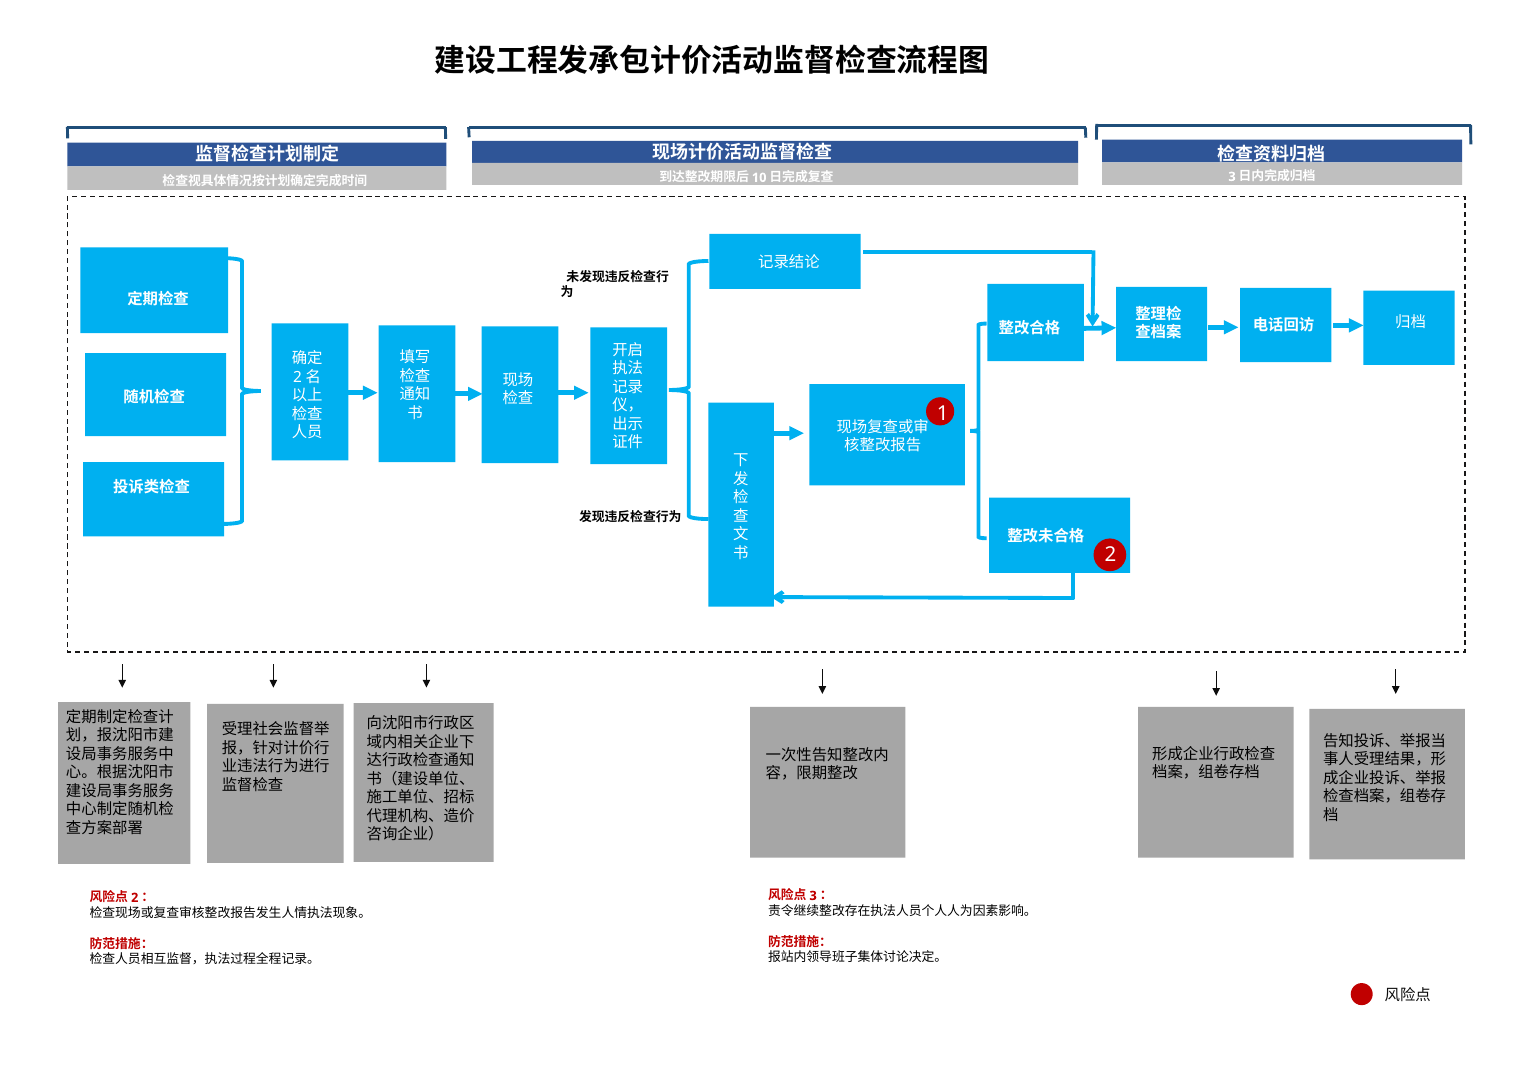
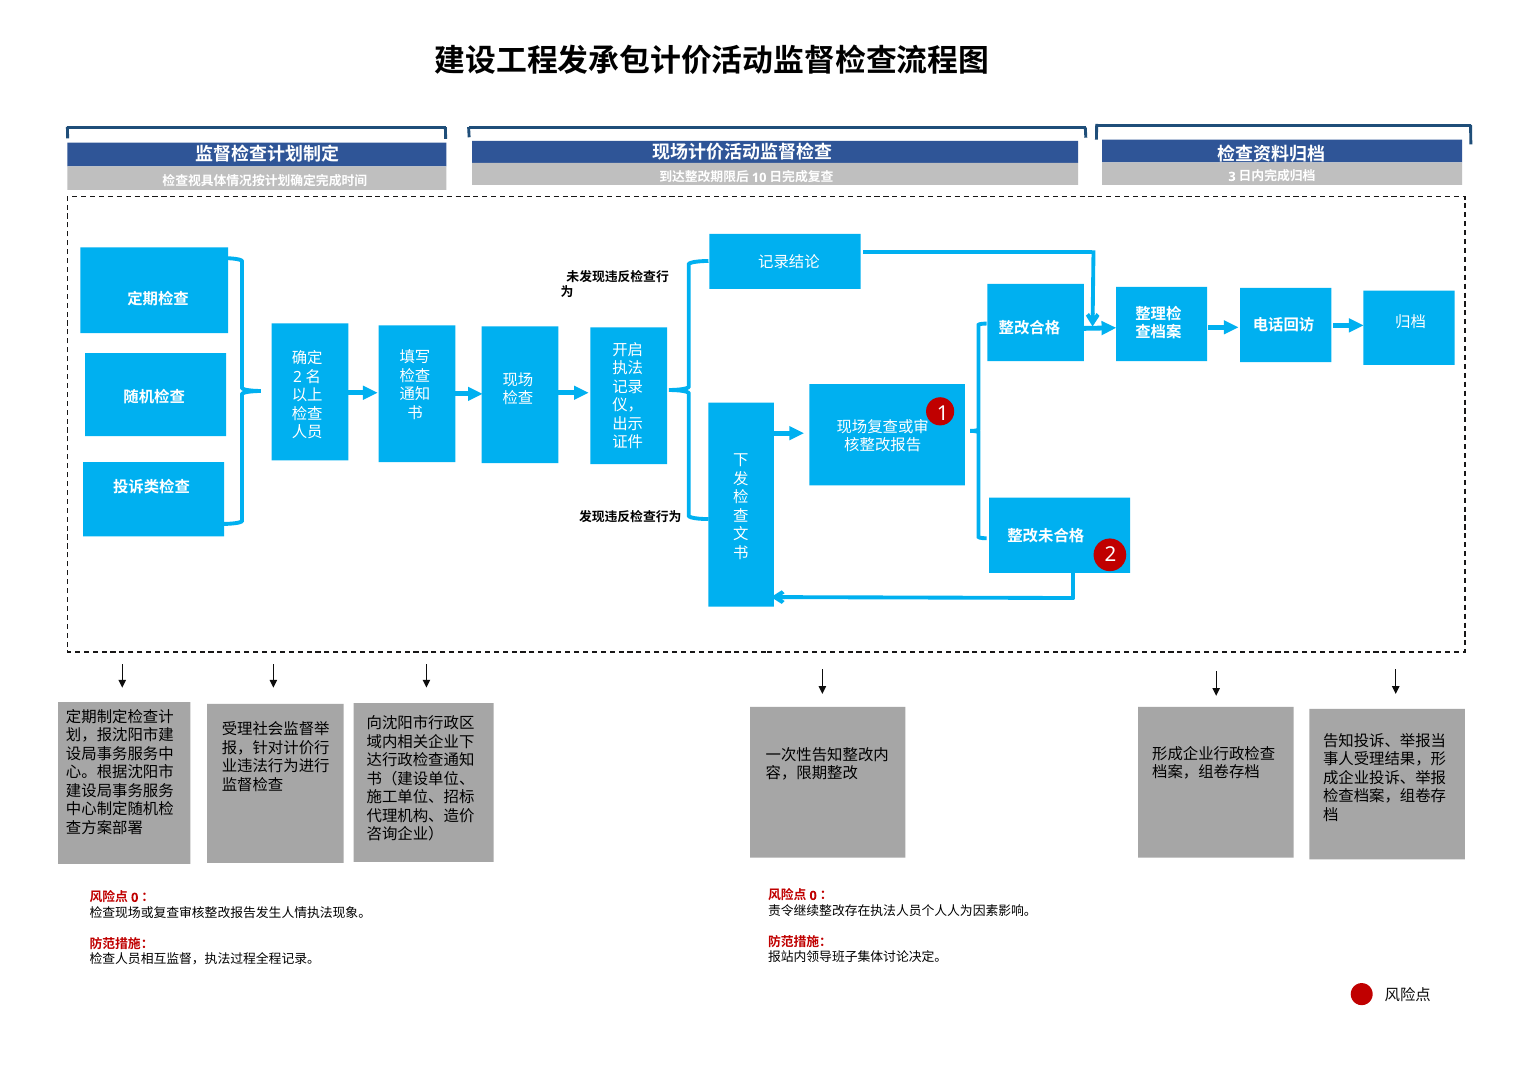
3: 3 -> 0 (813, 895)
2: 2 -> 0 (135, 897)
